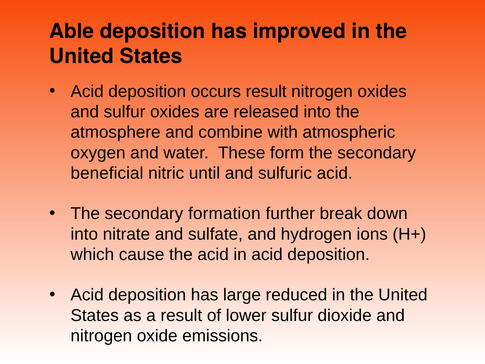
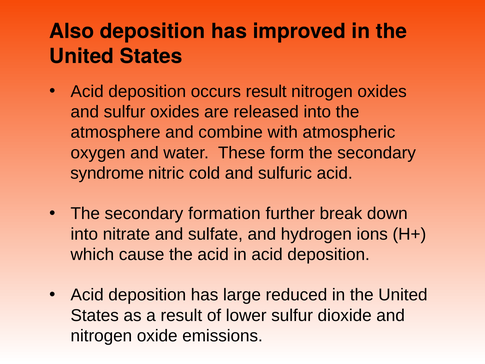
Able: Able -> Also (72, 31)
beneficial: beneficial -> syndrome (107, 173)
until: until -> cold (205, 173)
